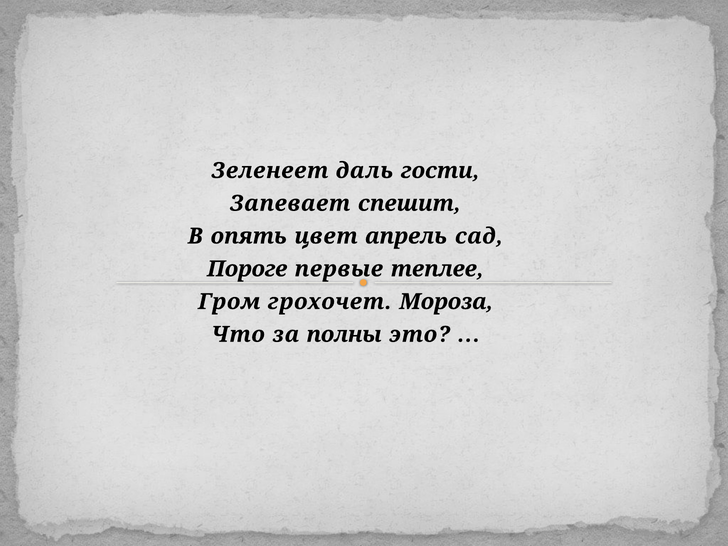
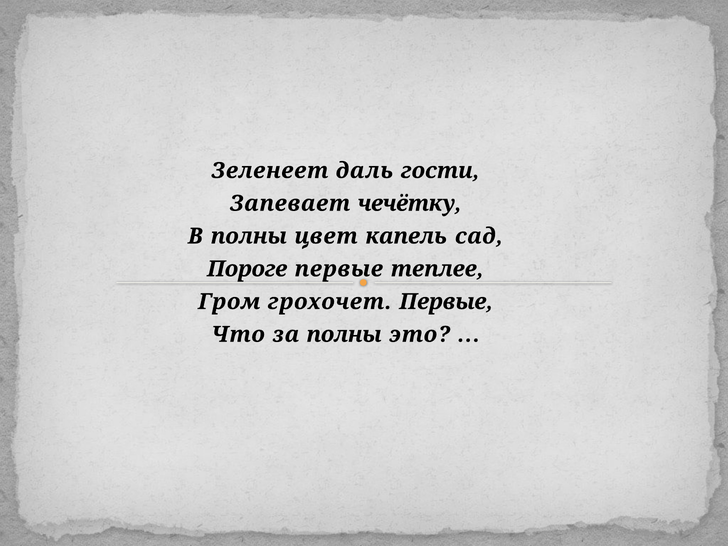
спешит: спешит -> чечётку (410, 203)
В опять: опять -> полны (249, 236)
апрель: апрель -> капель (406, 236)
грохочет Мороза: Мороза -> Первые (446, 302)
